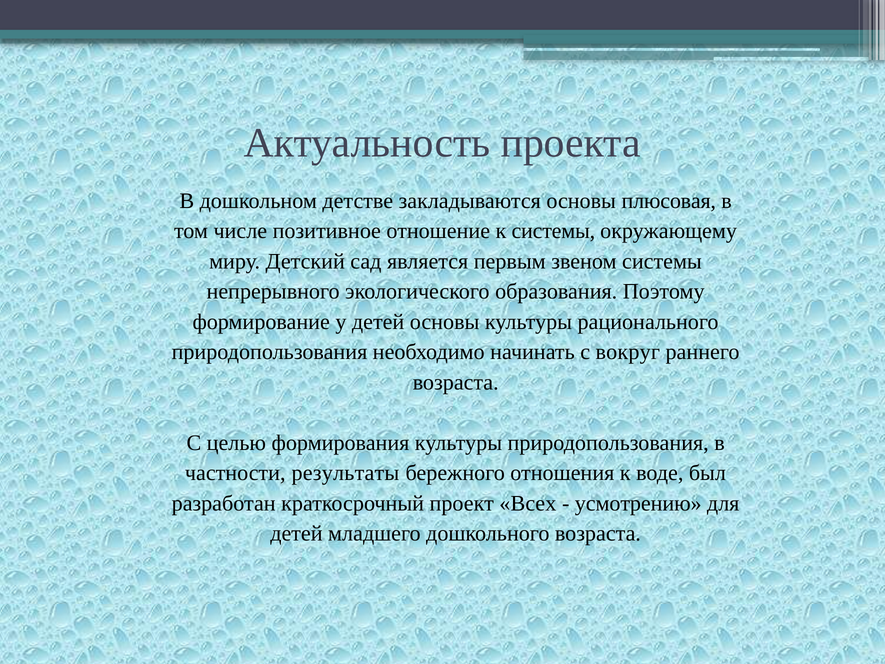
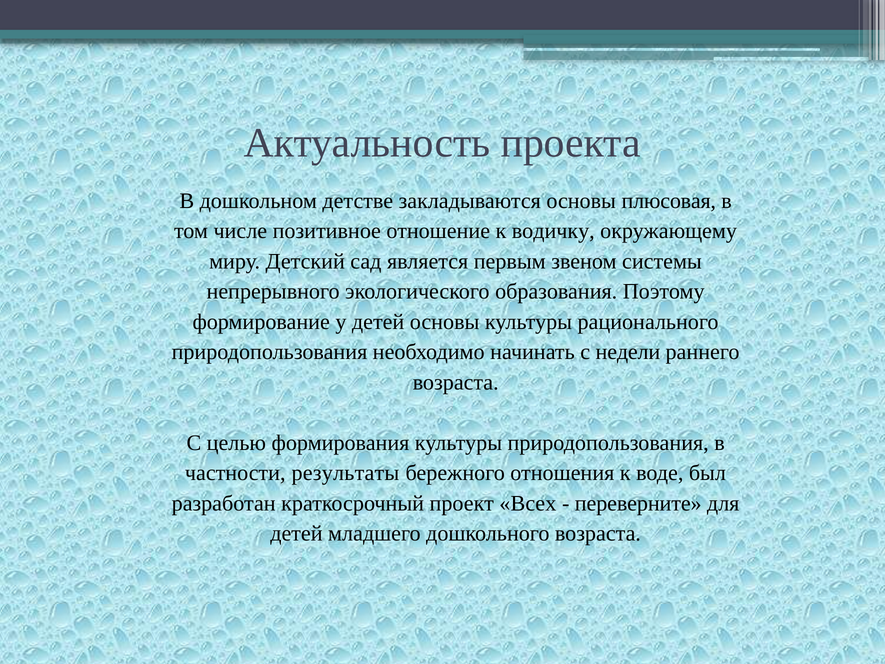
к системы: системы -> водичку (553, 231)
вокруг: вокруг -> недели (628, 352)
усмотрению: усмотрению -> переверните (638, 503)
